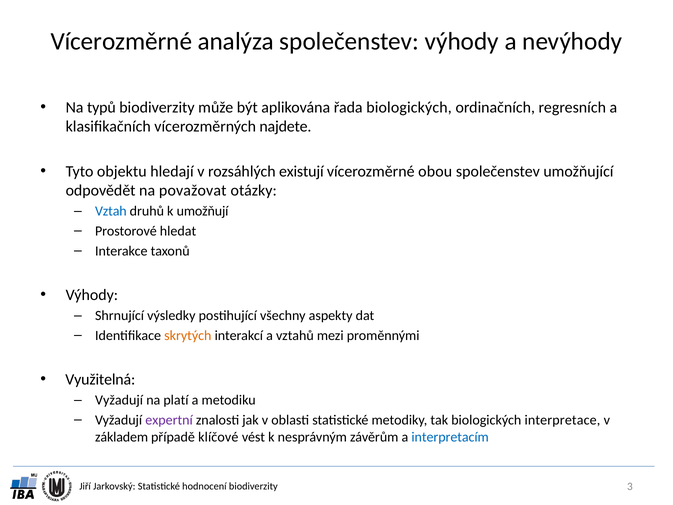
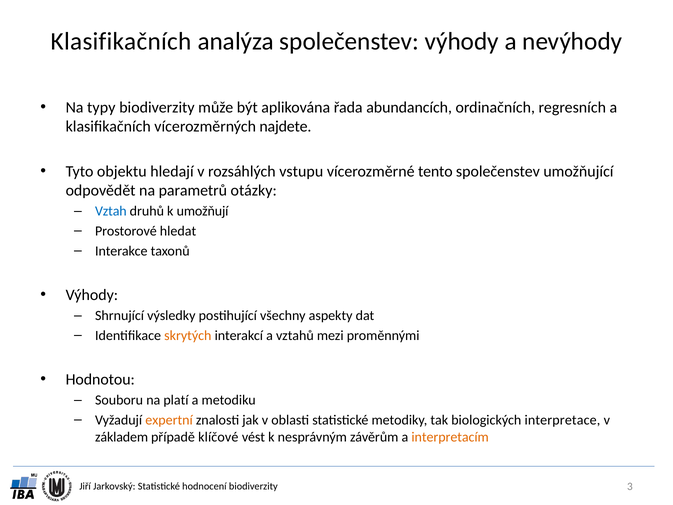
Vícerozměrné: Vícerozměrné -> Klasifikačních (121, 42)
typů: typů -> typy (101, 107)
řada biologických: biologických -> abundancích (409, 107)
existují: existují -> vstupu (301, 171)
obou: obou -> tento (435, 171)
považovat: považovat -> parametrů (193, 190)
Využitelná: Využitelná -> Hodnotou (100, 379)
Vyžadují: Vyžadují -> Souboru (119, 400)
expertní colour: purple -> orange (169, 420)
interpretacím colour: blue -> orange (450, 437)
